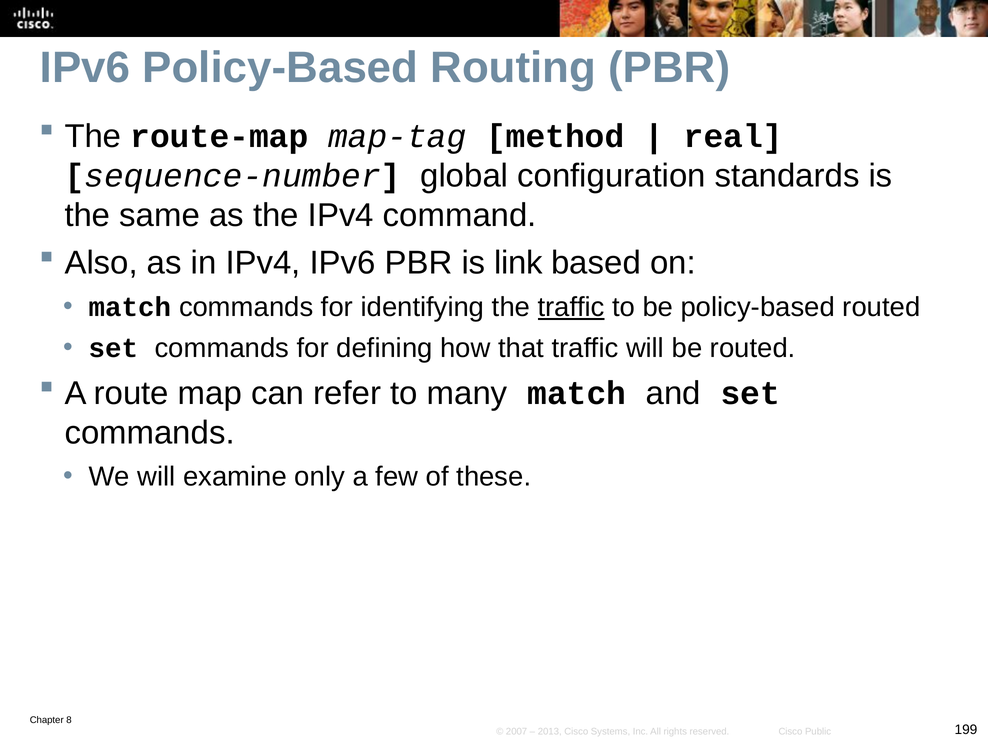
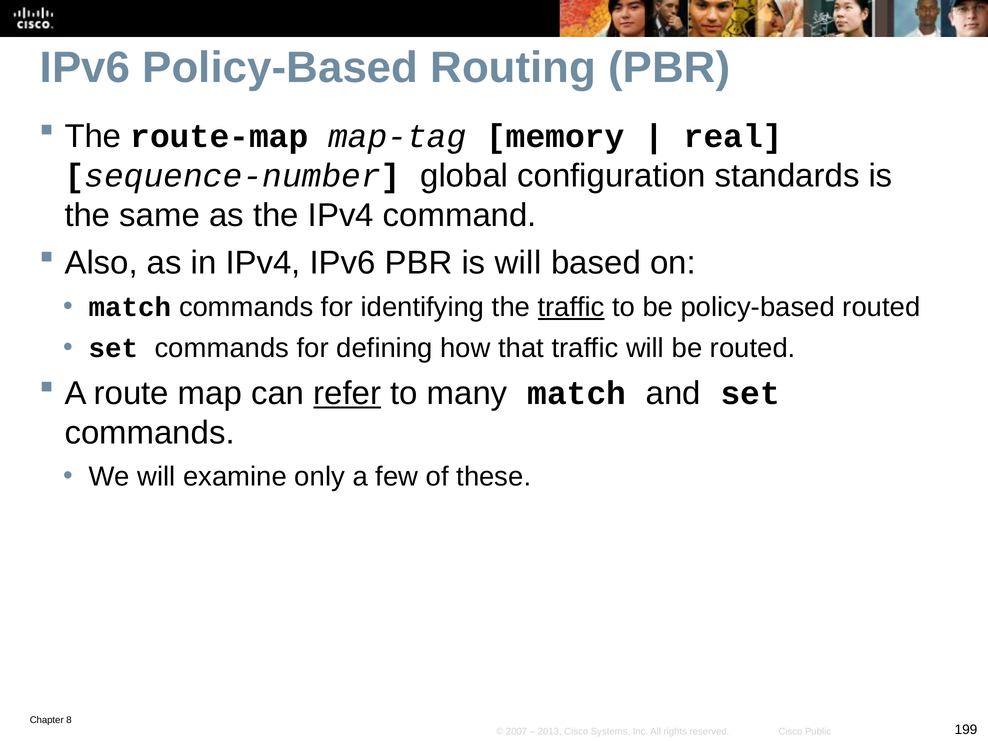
method: method -> memory (555, 136)
is link: link -> will (518, 263)
refer underline: none -> present (347, 393)
